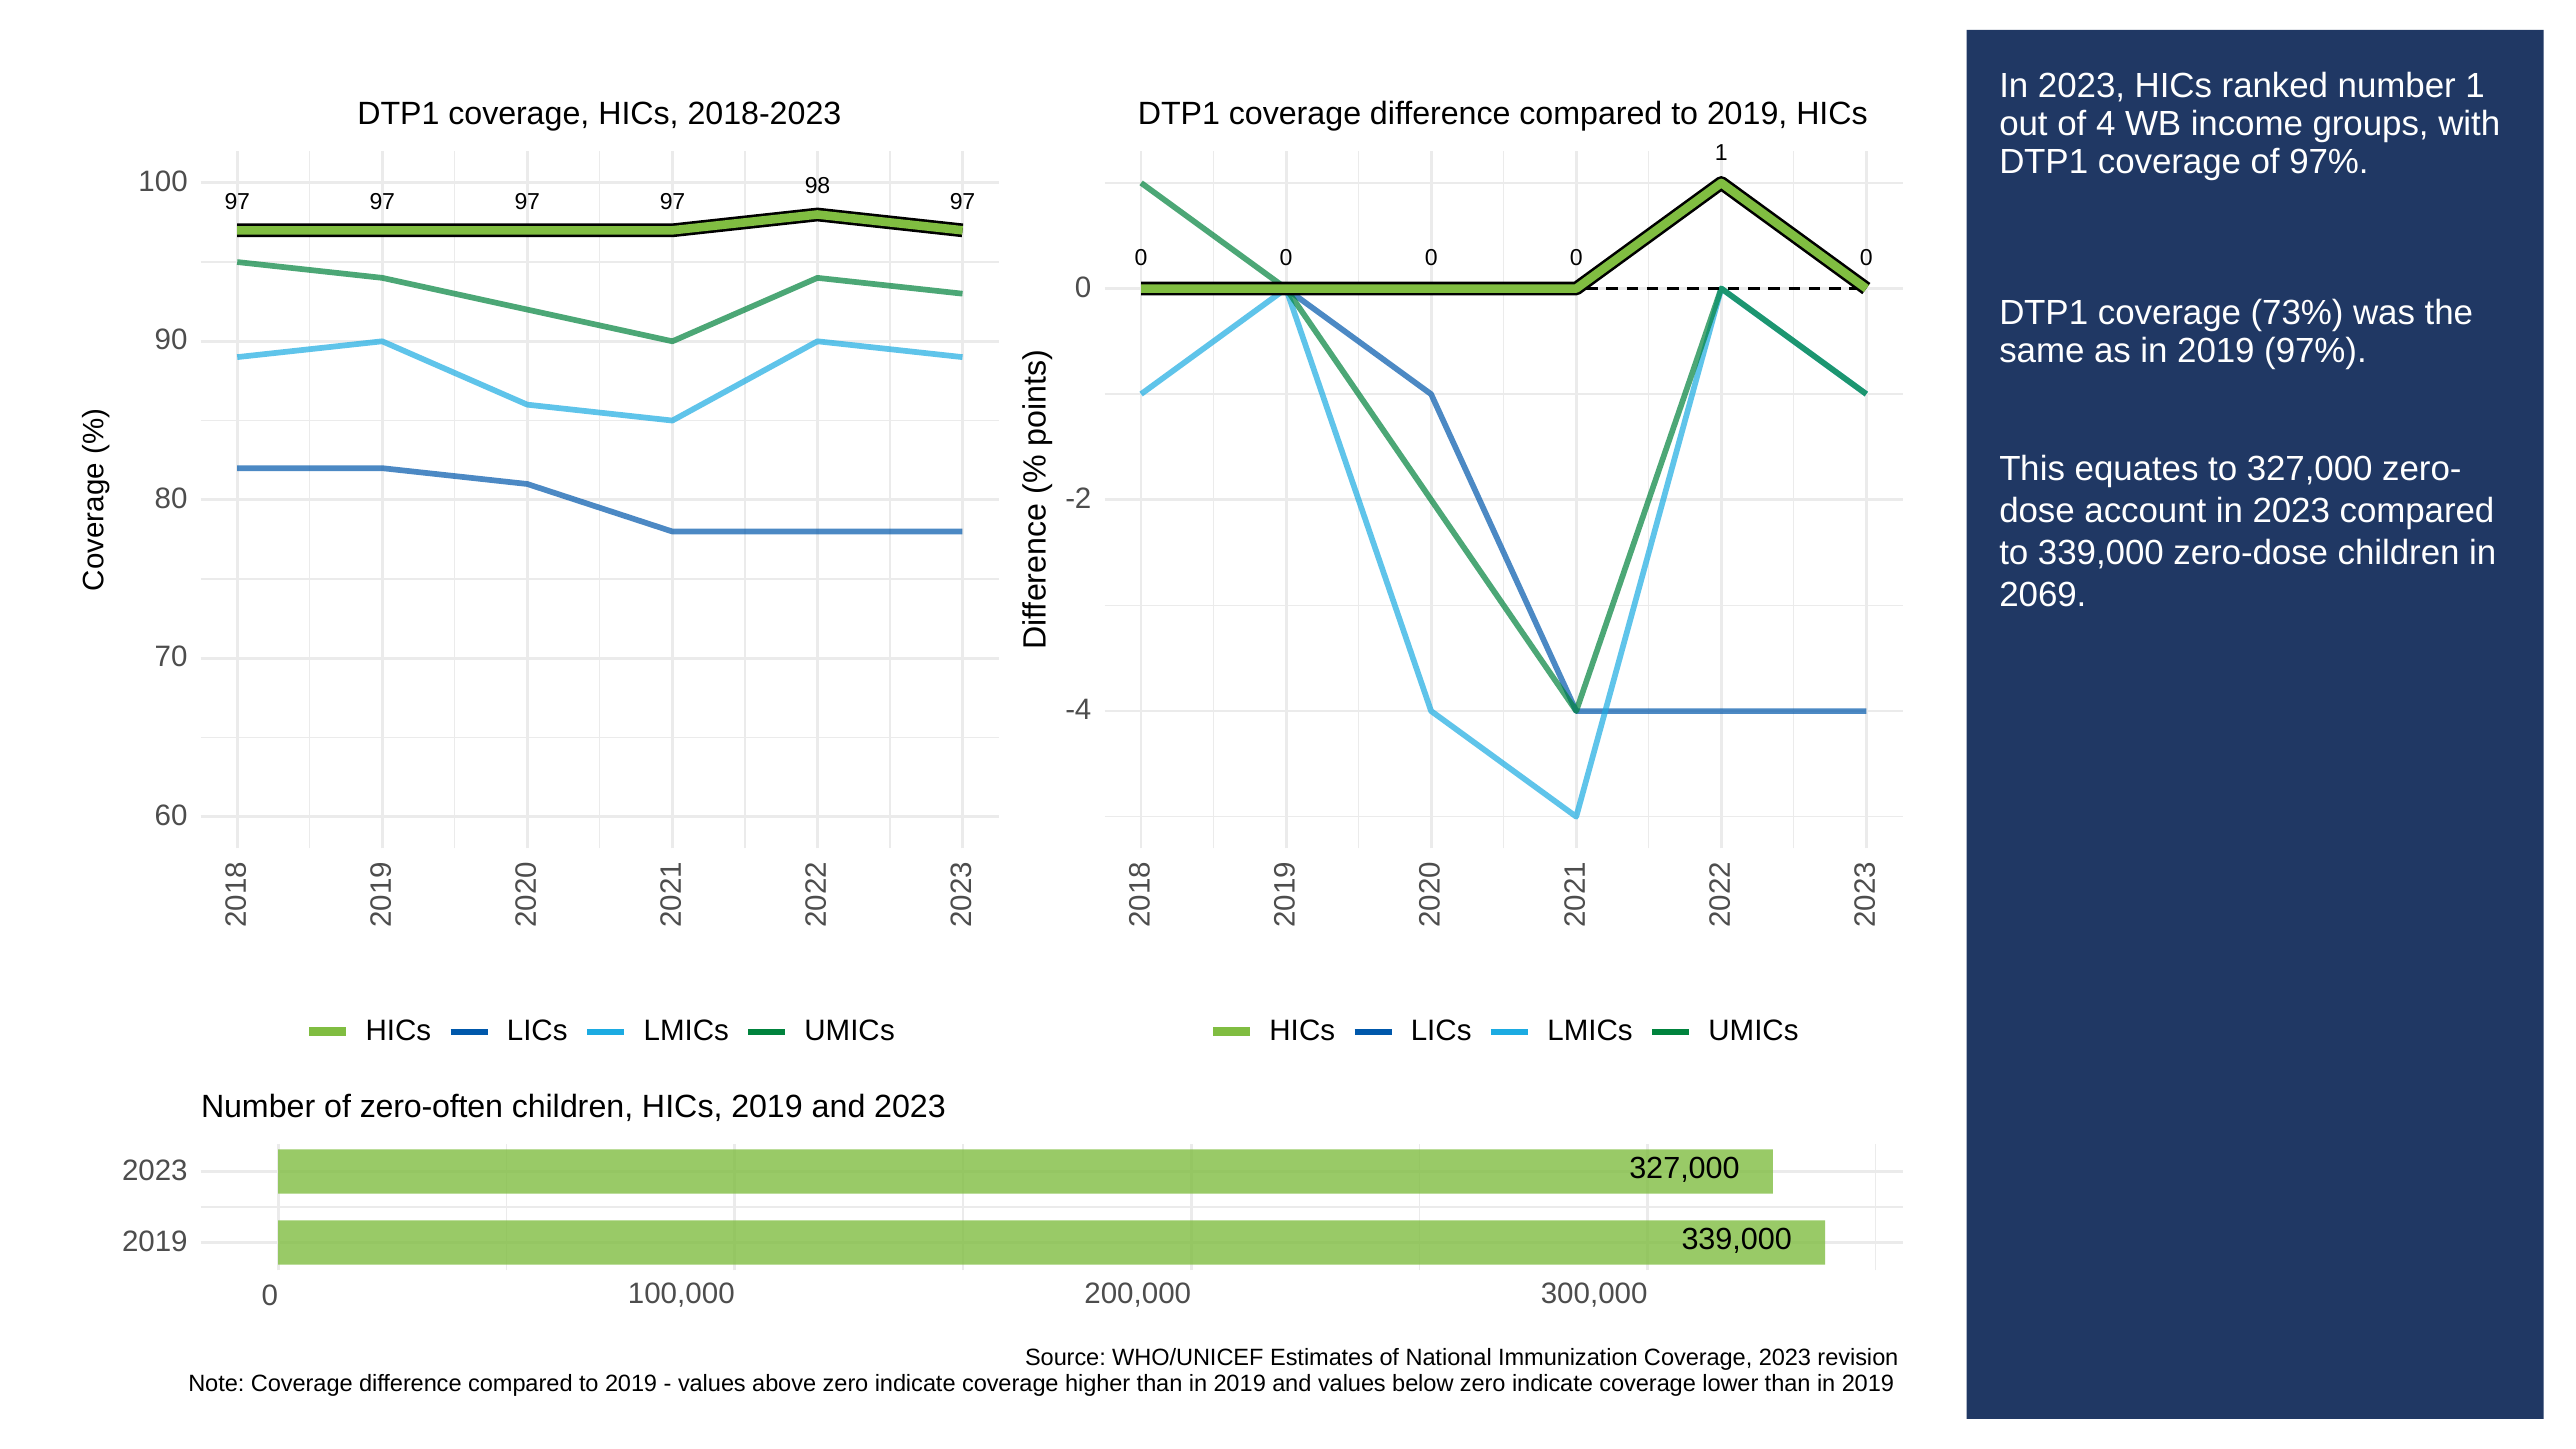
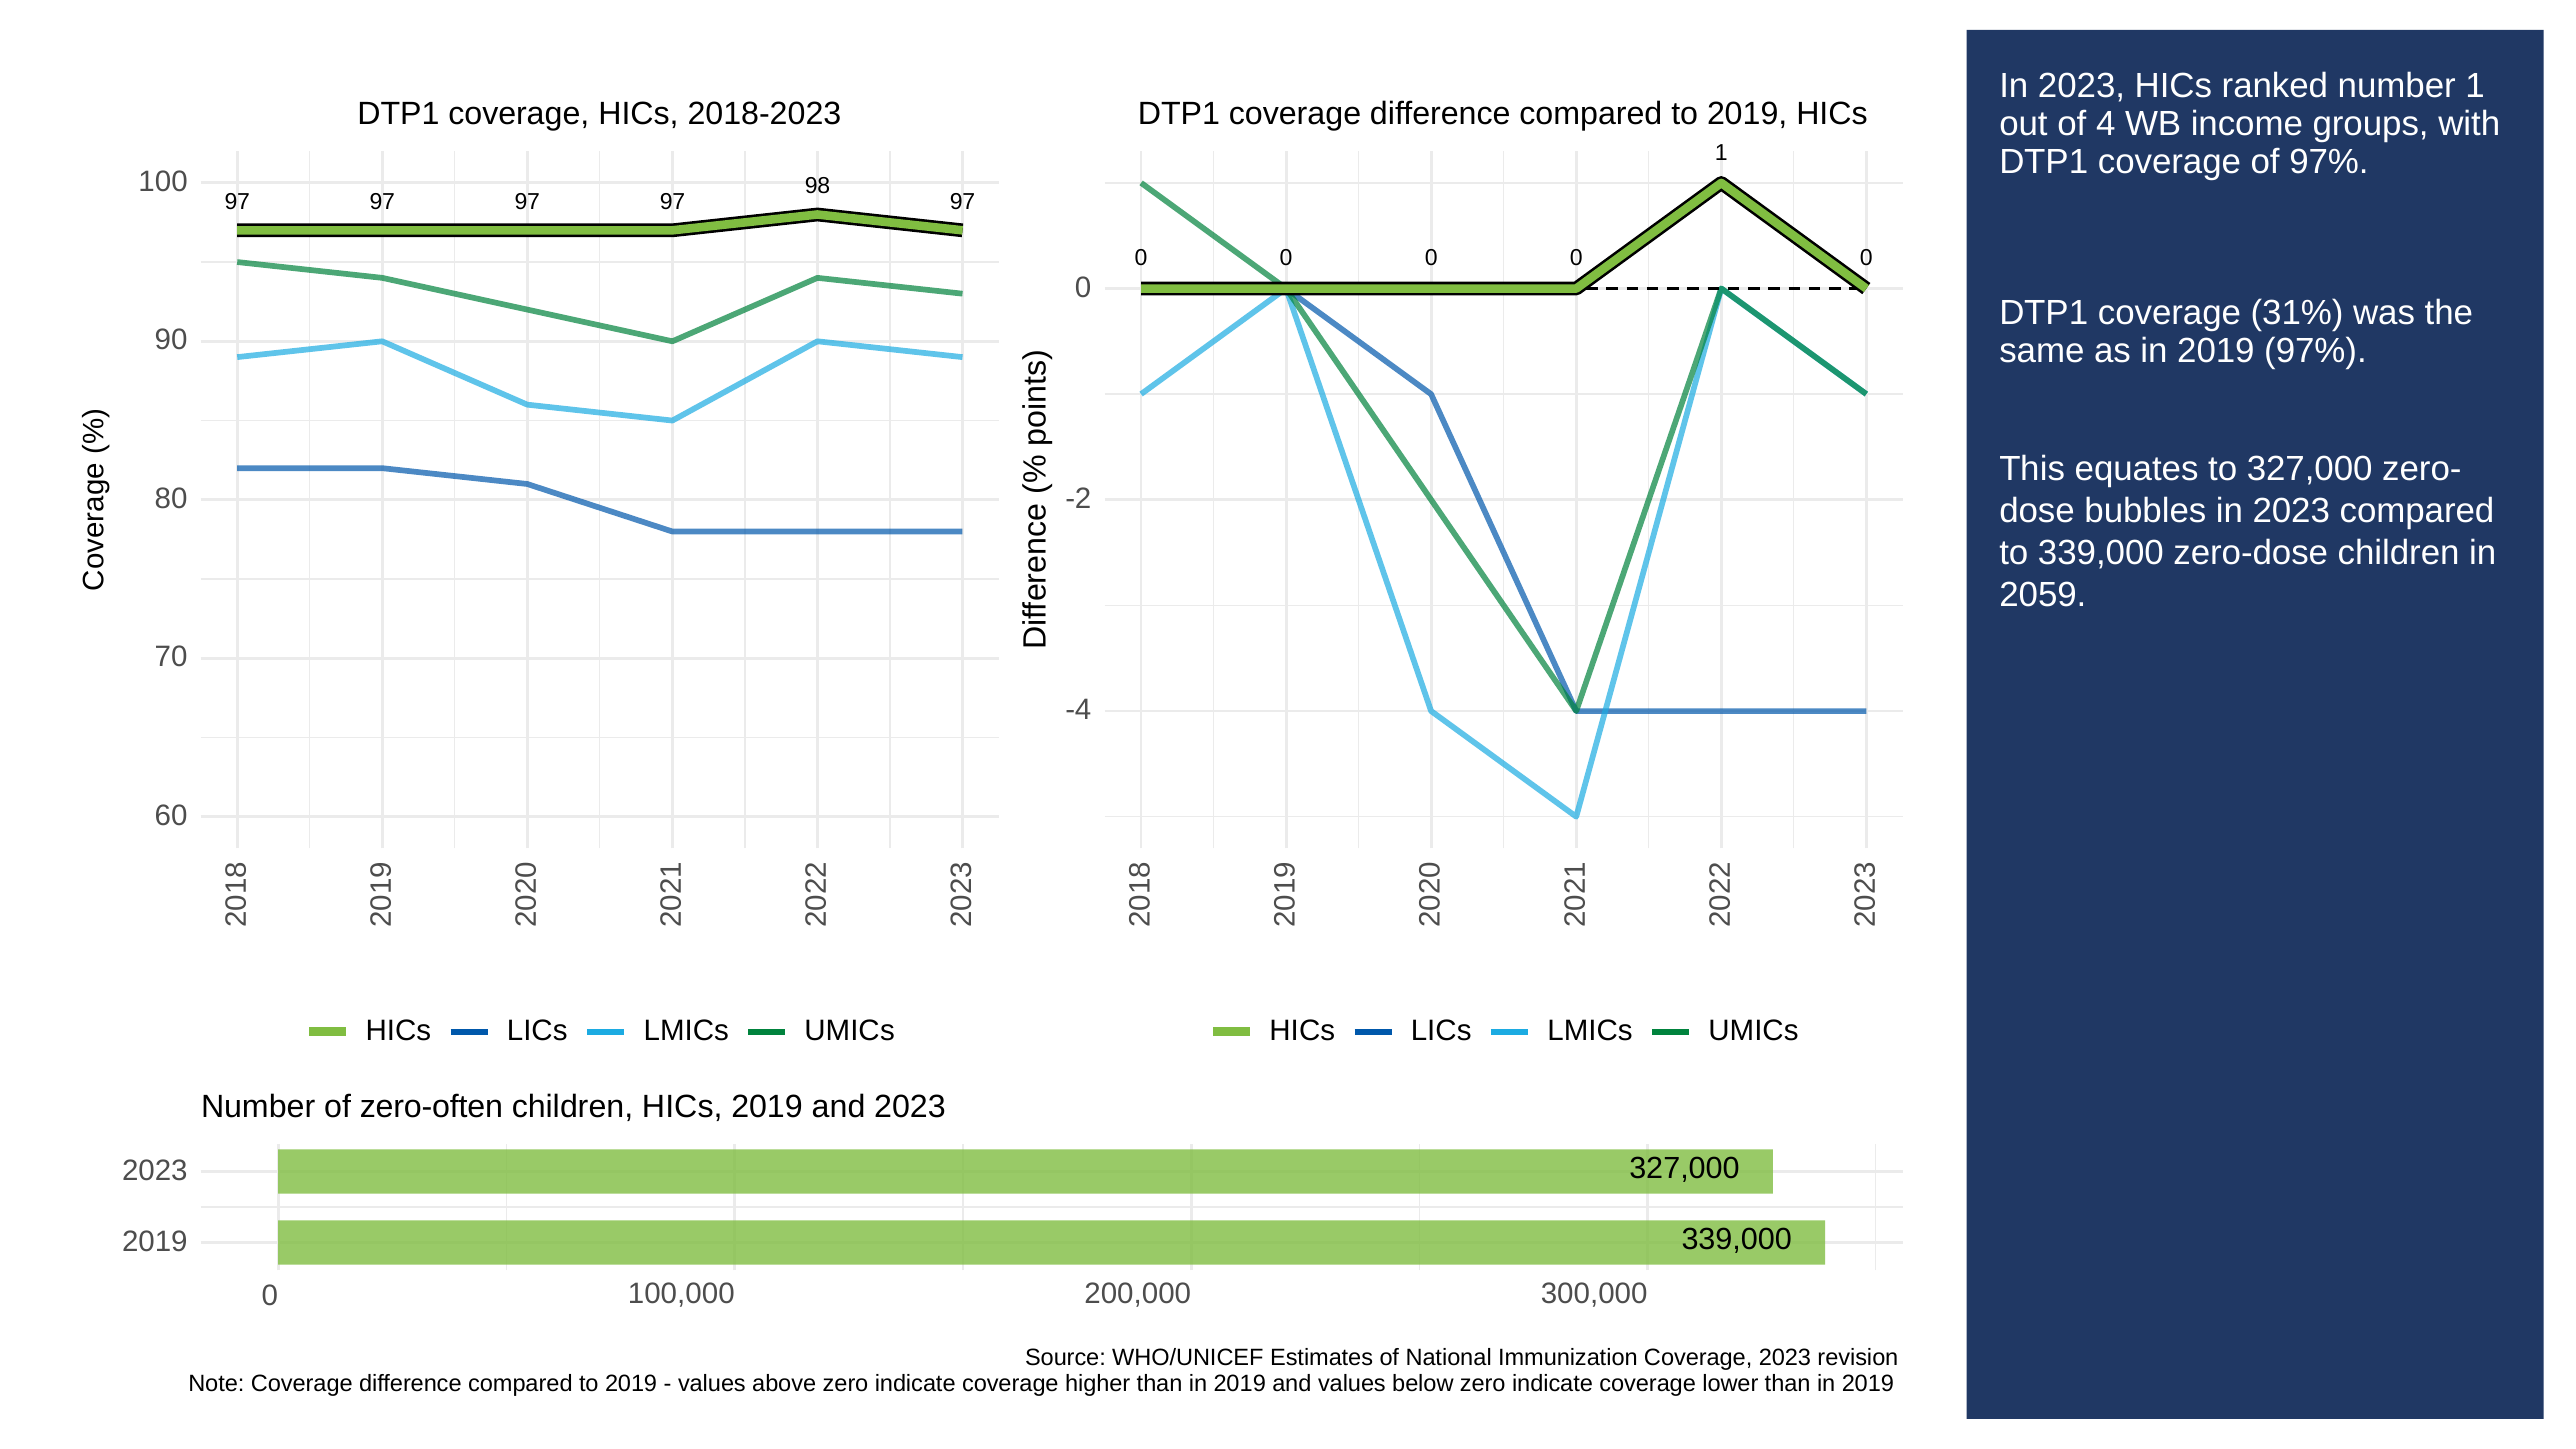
73%: 73% -> 31% (2297, 313)
account: account -> bubbles (2145, 511)
2069: 2069 -> 2059 (2043, 595)
